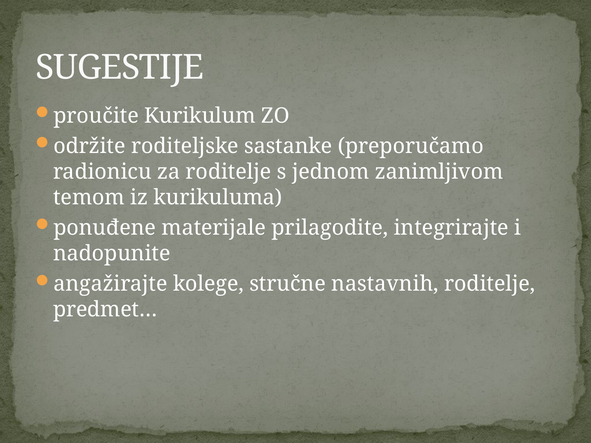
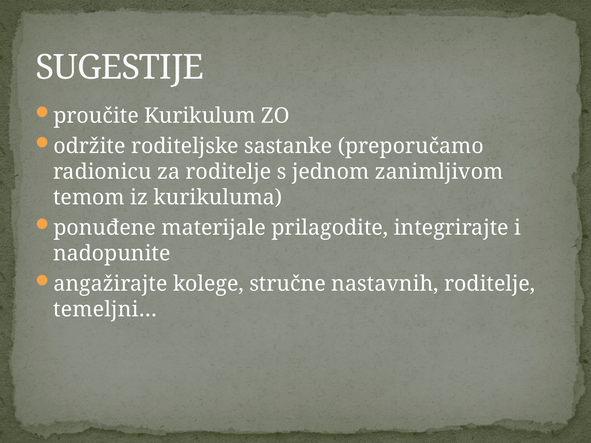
predmet…: predmet… -> temeljni… (105, 310)
